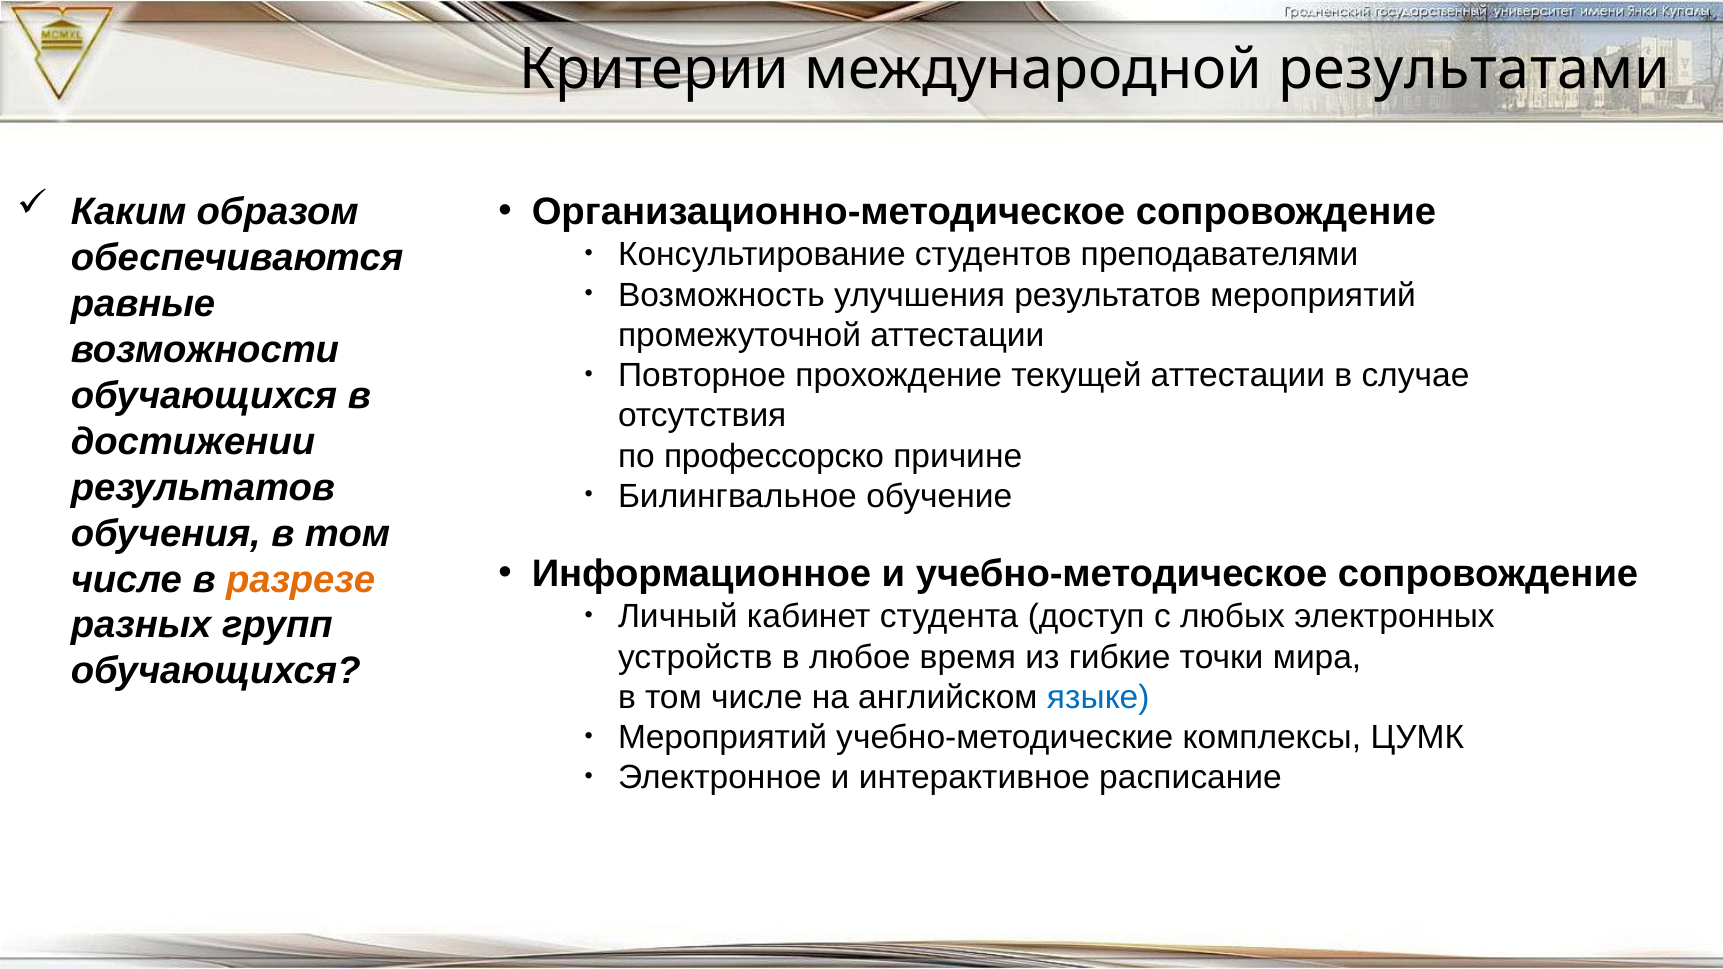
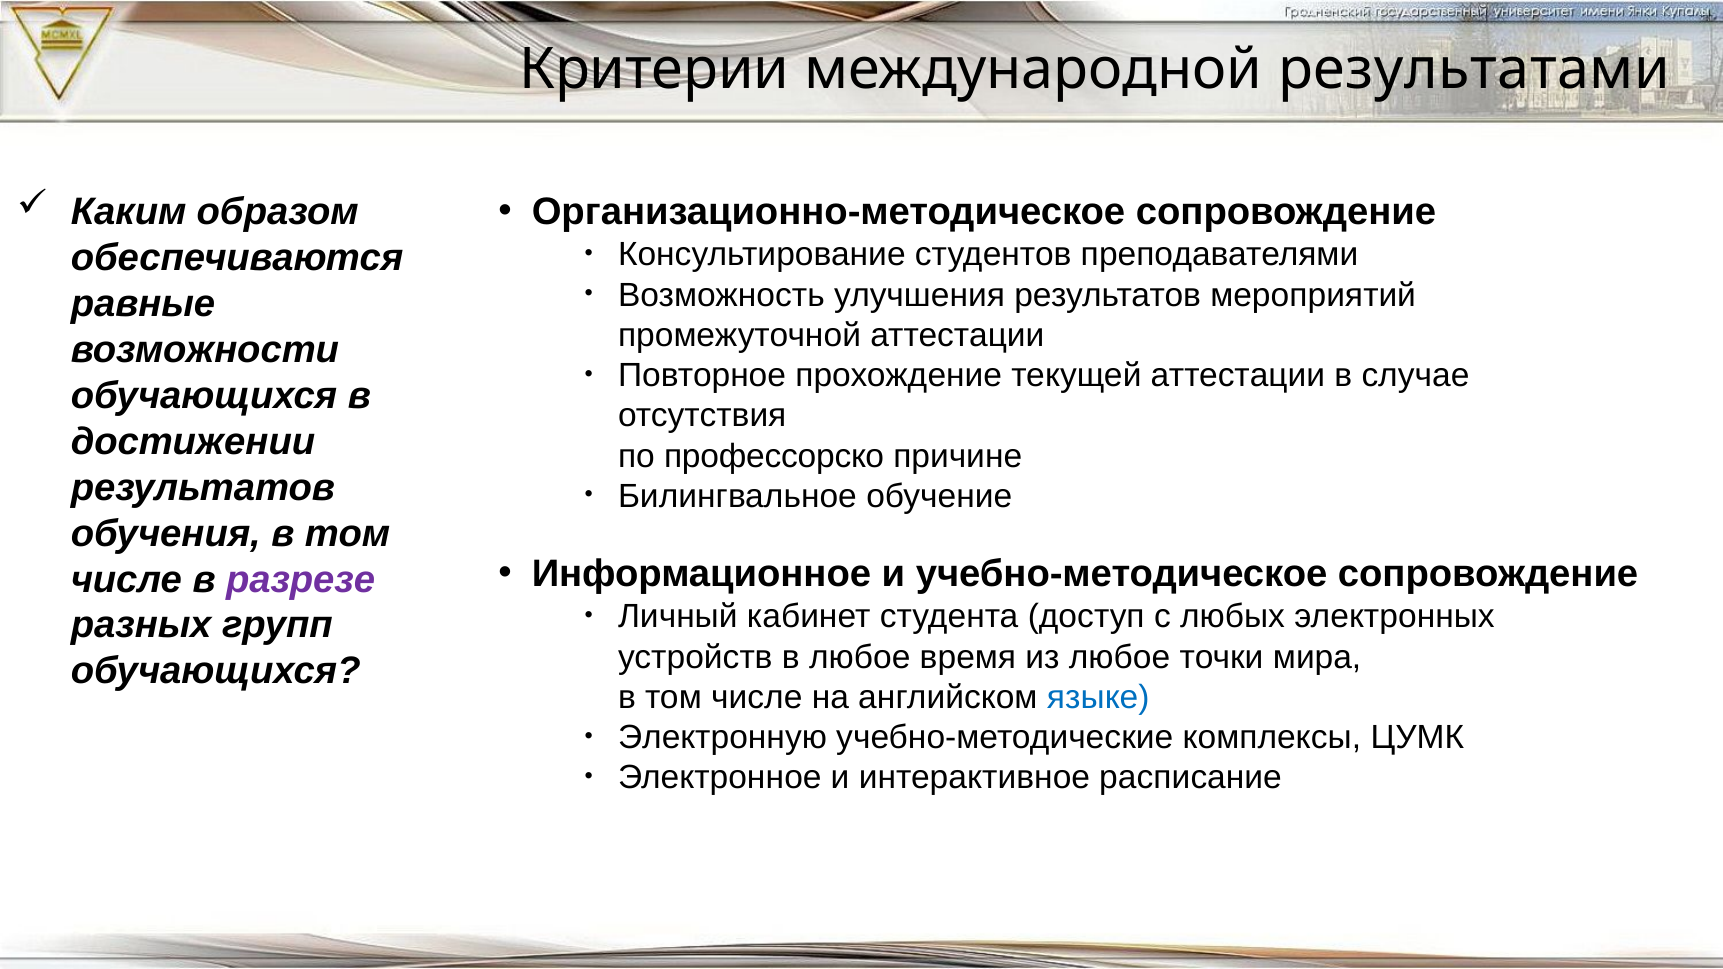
разрезе colour: orange -> purple (301, 580)
из гибкие: гибкие -> любое (1120, 657)
Мероприятий: Мероприятий -> Электронную (723, 738)
